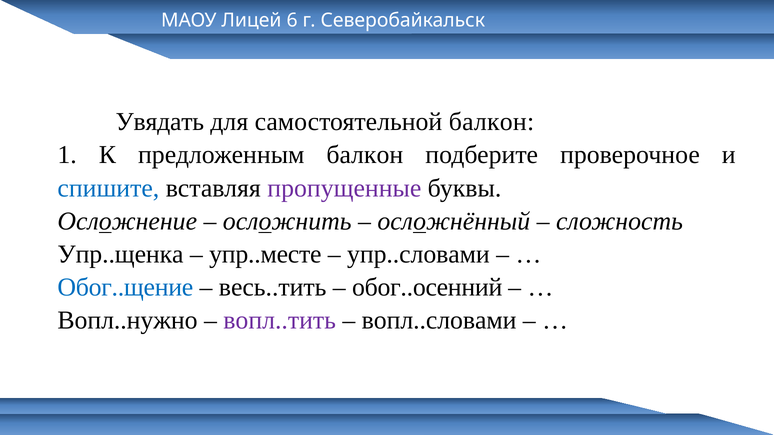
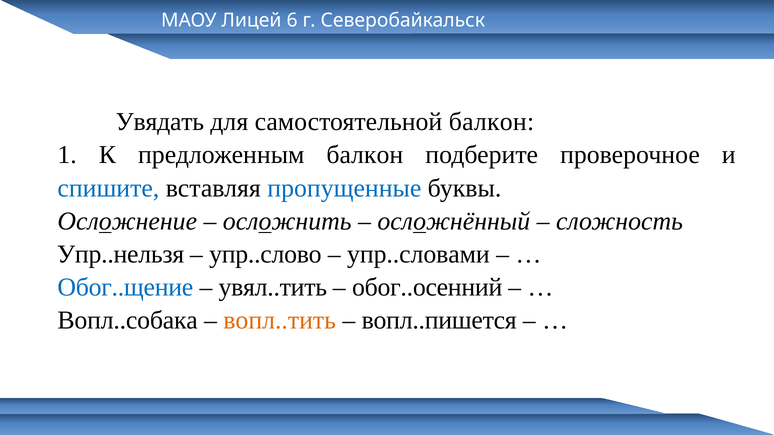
пропущенные colour: purple -> blue (344, 188)
Упр..щенка: Упр..щенка -> Упр..нельзя (121, 254)
упр..месте: упр..месте -> упр..слово (265, 254)
весь..тить: весь..тить -> увял..тить (273, 288)
Вопл..нужно: Вопл..нужно -> Вопл..собака (128, 321)
вопл..тить colour: purple -> orange (280, 321)
вопл..словами: вопл..словами -> вопл..пишется (439, 321)
